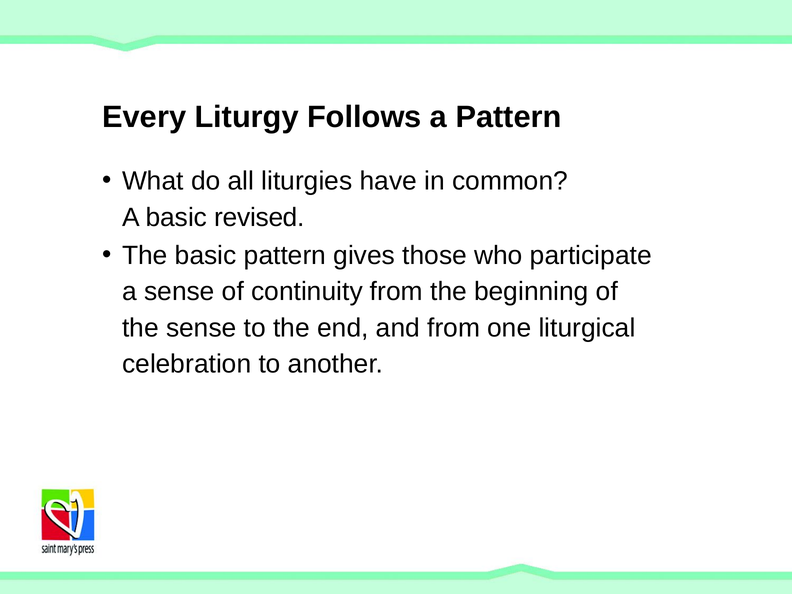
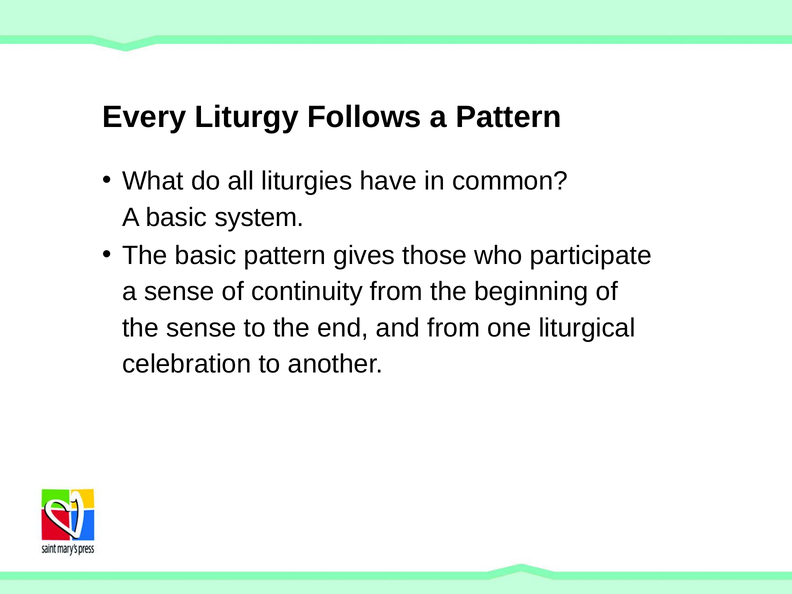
revised: revised -> system (259, 217)
